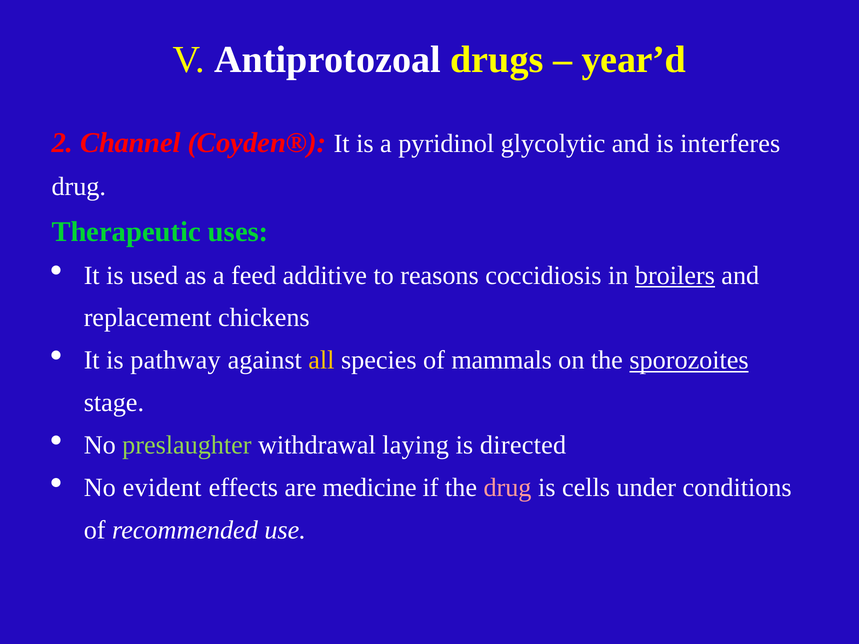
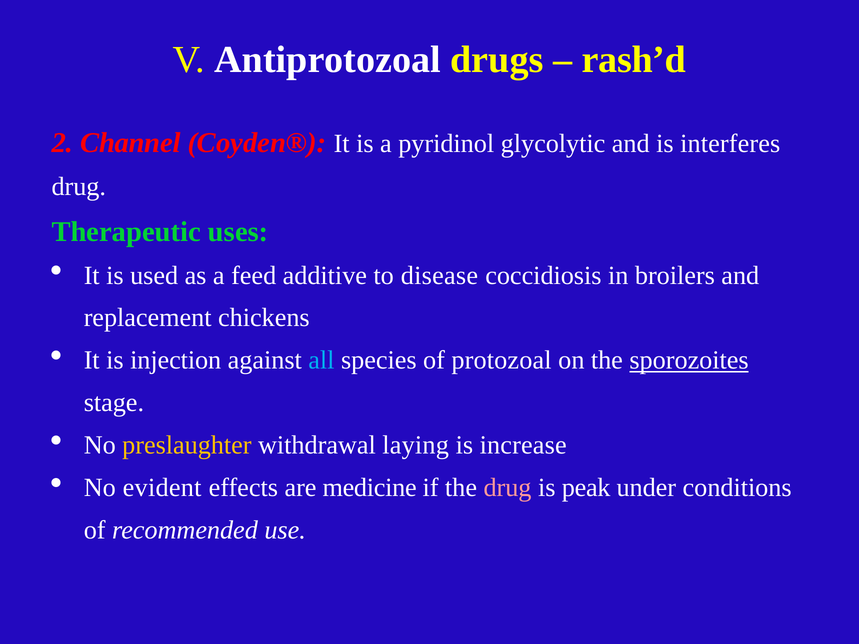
year’d: year’d -> rash’d (634, 60)
reasons: reasons -> disease (439, 275)
broilers underline: present -> none (675, 275)
pathway: pathway -> injection (176, 360)
all colour: yellow -> light blue (321, 360)
mammals: mammals -> protozoal (501, 360)
preslaughter colour: light green -> yellow (187, 445)
directed: directed -> increase (523, 445)
cells: cells -> peak (586, 488)
